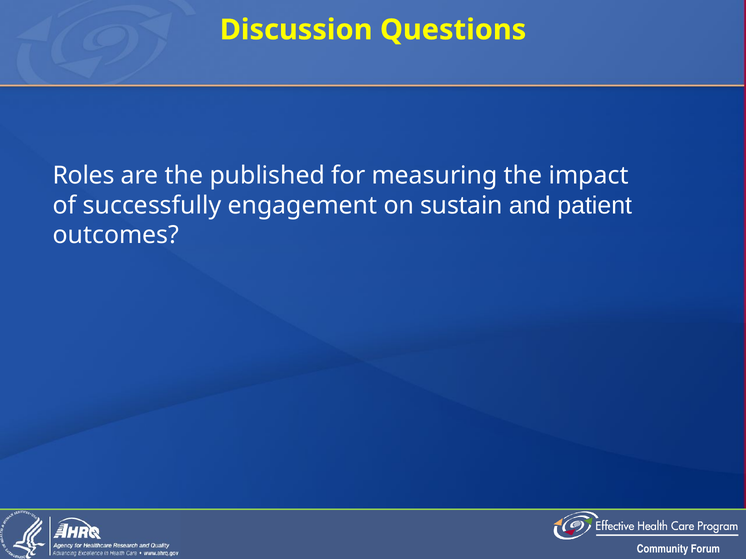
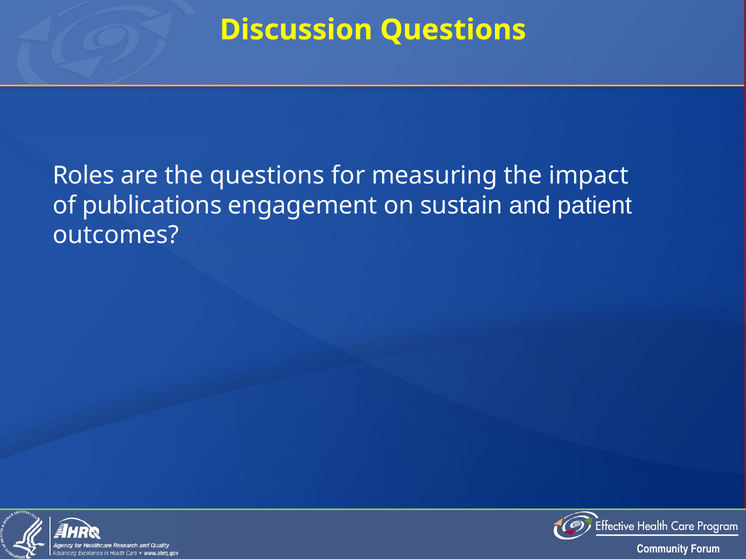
the published: published -> questions (267, 176)
successfully: successfully -> publications (152, 206)
